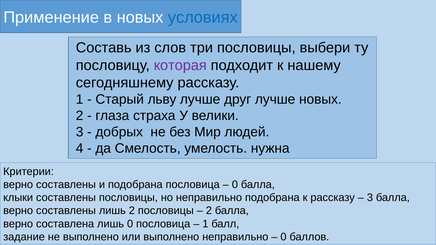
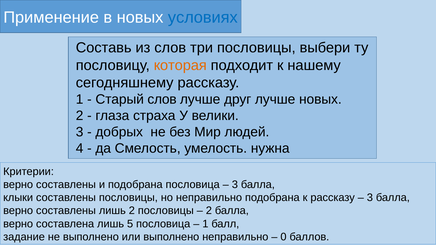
которая colour: purple -> orange (180, 65)
Старый льву: льву -> слов (162, 100)
0: 0 -> 3 (235, 185)
лишь 0: 0 -> 5 (130, 224)
